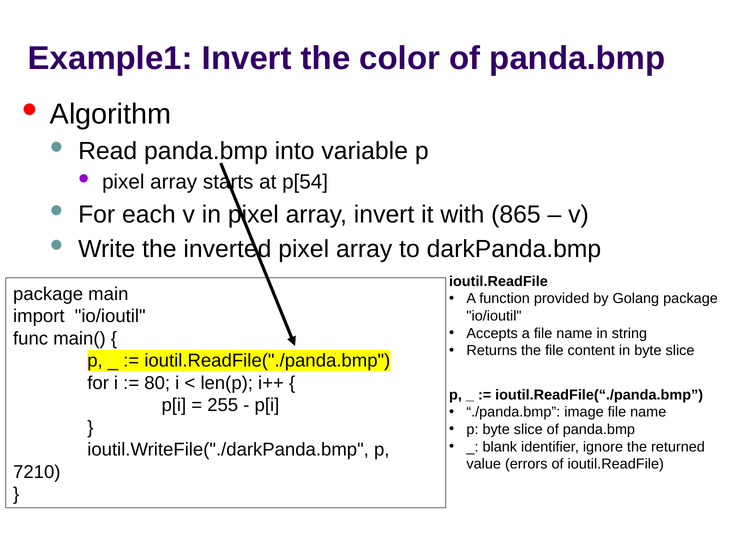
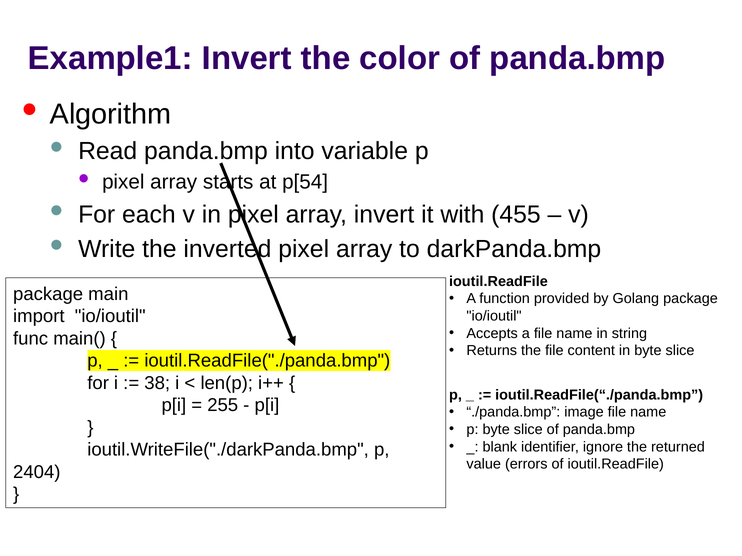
865: 865 -> 455 (516, 215)
80: 80 -> 38 (157, 383)
7210: 7210 -> 2404 (37, 472)
